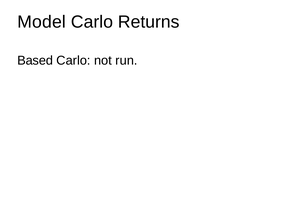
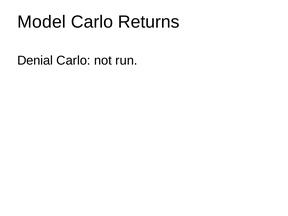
Based: Based -> Denial (35, 60)
